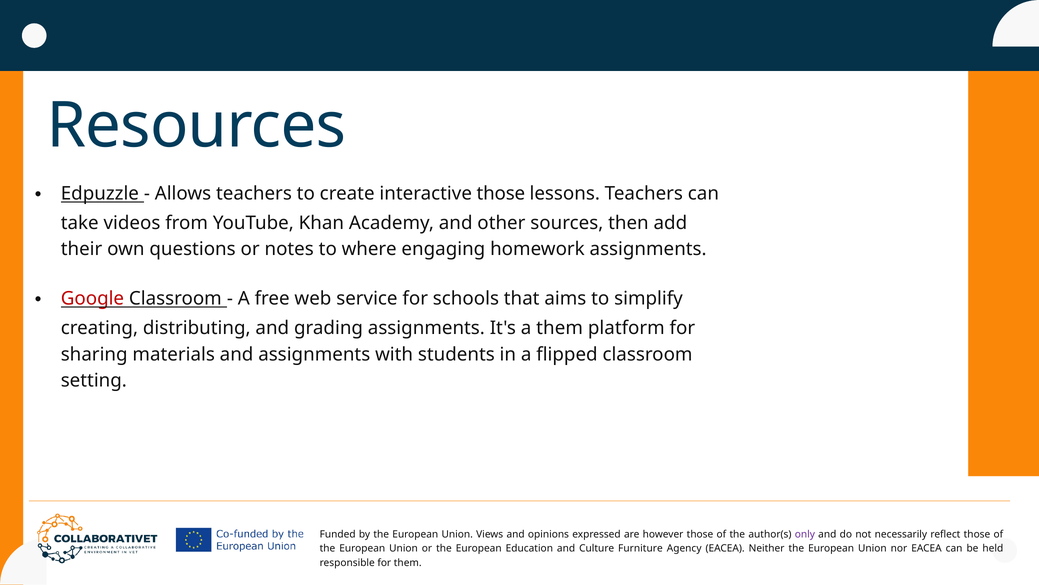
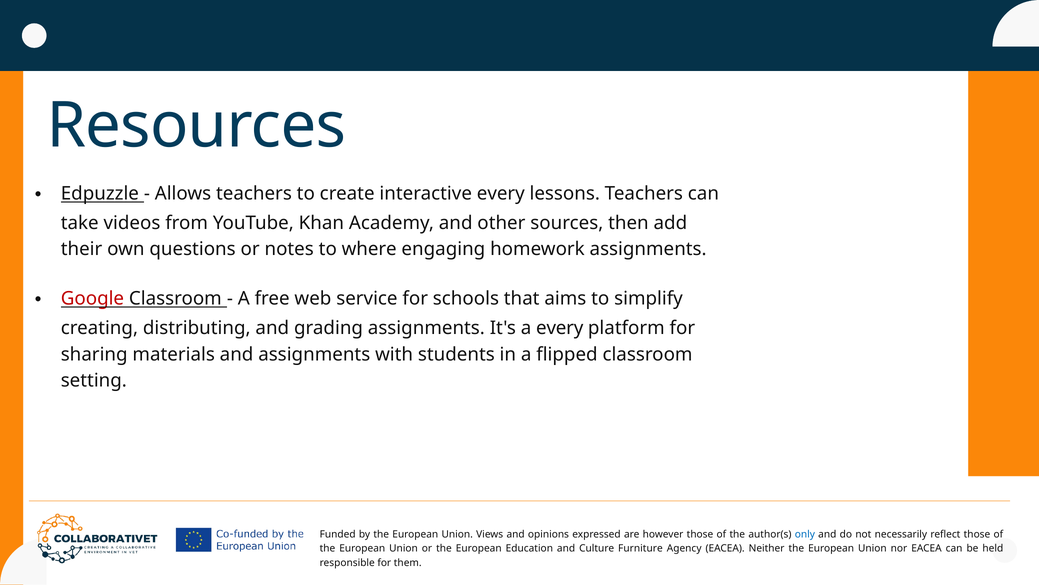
interactive those: those -> every (501, 193)
a them: them -> every (560, 328)
only colour: purple -> blue (805, 534)
